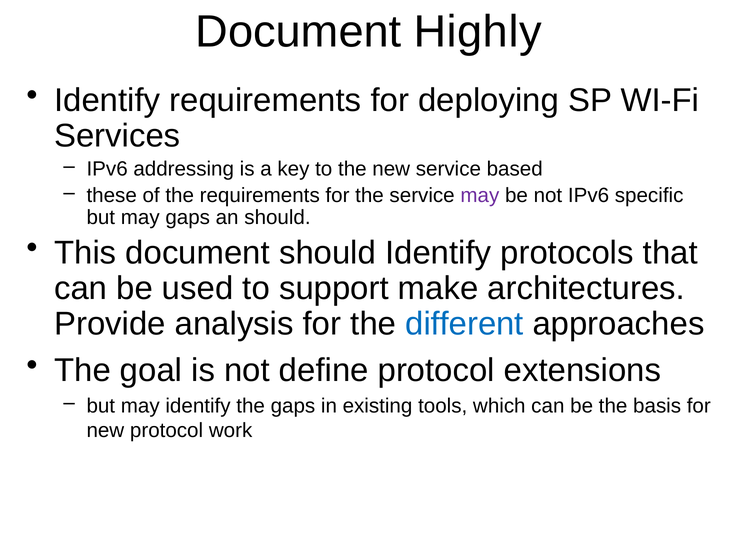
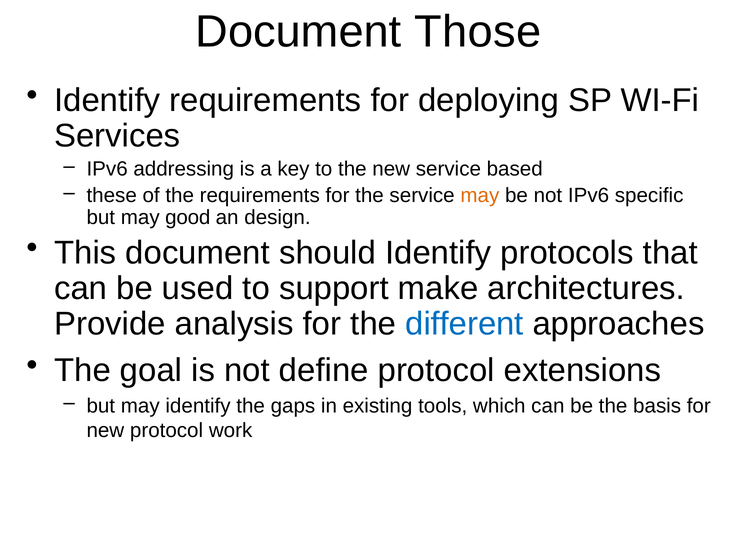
Highly: Highly -> Those (478, 32)
may colour: purple -> orange (480, 195)
may gaps: gaps -> good (188, 218)
an should: should -> design (277, 218)
